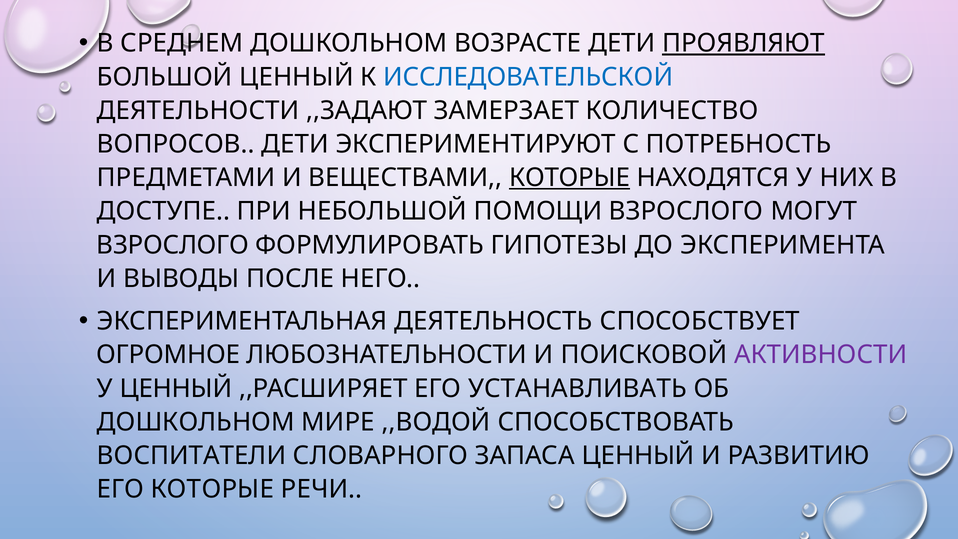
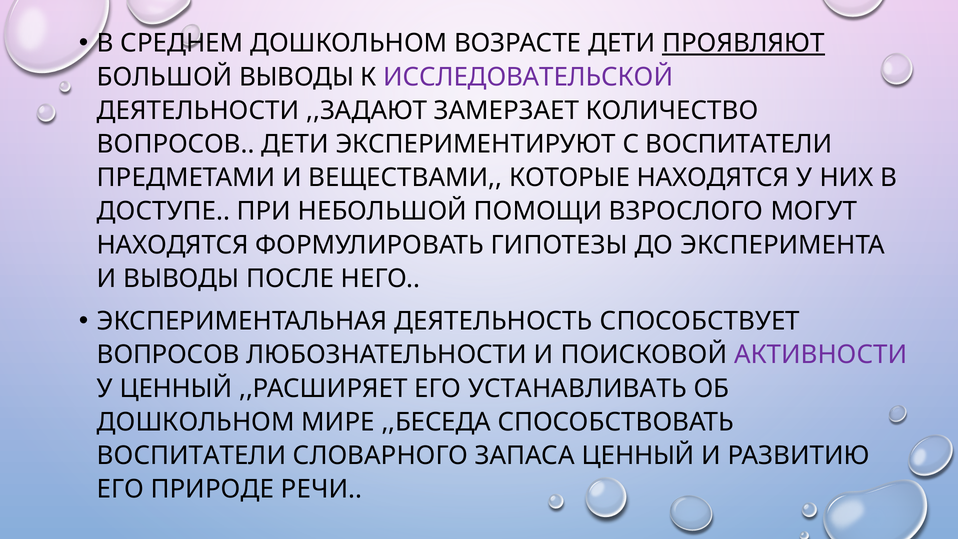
БОЛЬШОЙ ЦЕННЫЙ: ЦЕННЫЙ -> ВЫВОДЫ (297, 77)
ИССЛЕДОВАТЕЛЬСКОЙ colour: blue -> purple (528, 77)
С ПОТРЕБНОСТЬ: ПОТРЕБНОСТЬ -> ВОСПИТАТЕЛИ (739, 144)
КОТОРЫЕ underline: present -> none (570, 178)
ВЗРОСЛОГО: ВЗРОСЛОГО -> НАХОДЯТСЯ (173, 245)
ОГРОМНОЕ: ОГРОМНОЕ -> ВОПРОСОВ (168, 355)
,,ВОДОЙ: ,,ВОДОЙ -> ,,БЕСЕДА (436, 422)
ЕГО КОТОРЫЕ: КОТОРЫЕ -> ПРИРОДЕ (212, 489)
